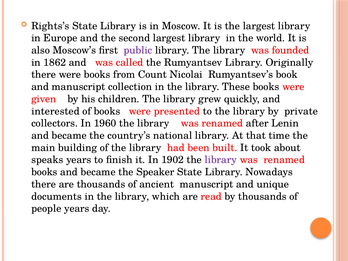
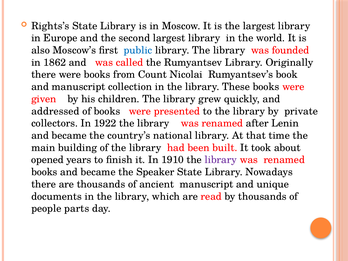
public colour: purple -> blue (138, 50)
interested: interested -> addressed (55, 111)
1960: 1960 -> 1922 (105, 123)
speaks: speaks -> opened (47, 160)
1902: 1902 -> 1910 (173, 160)
people years: years -> parts (77, 209)
